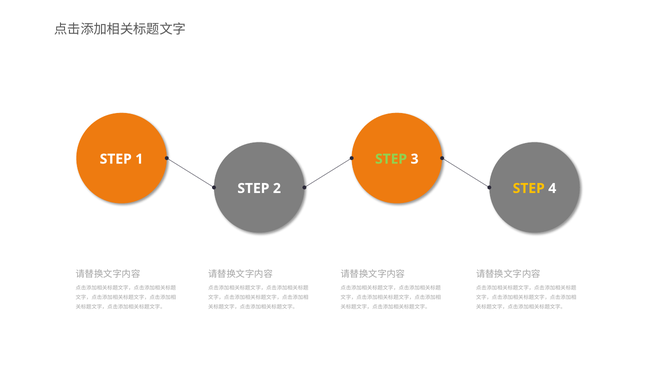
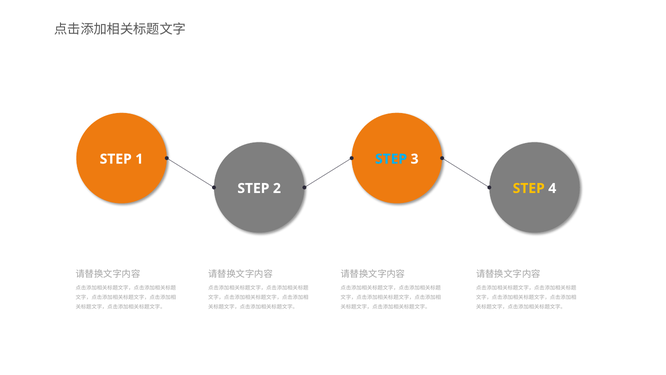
STEP colour: light green -> light blue (391, 159)
